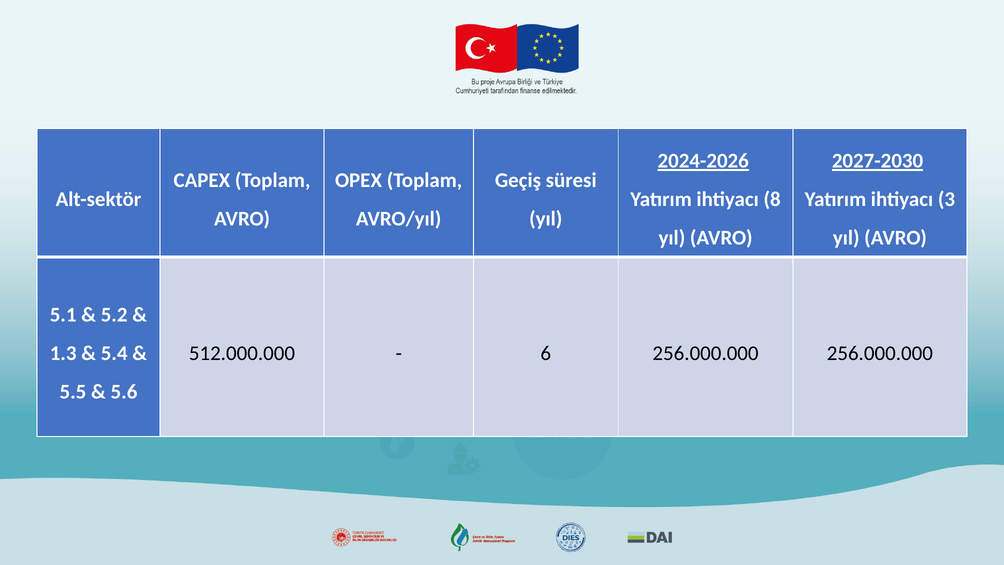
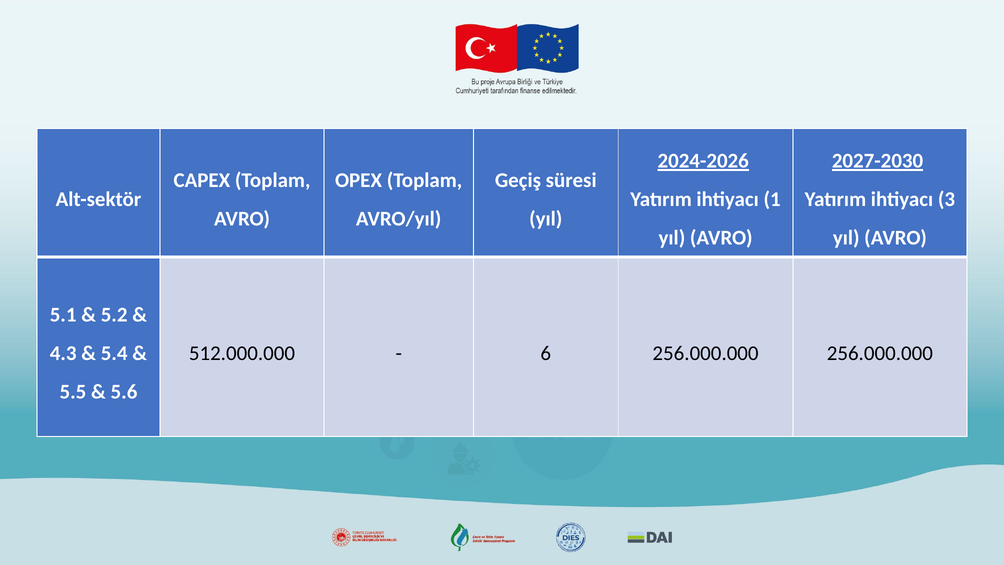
8: 8 -> 1 (772, 199)
1.3: 1.3 -> 4.3 (63, 353)
